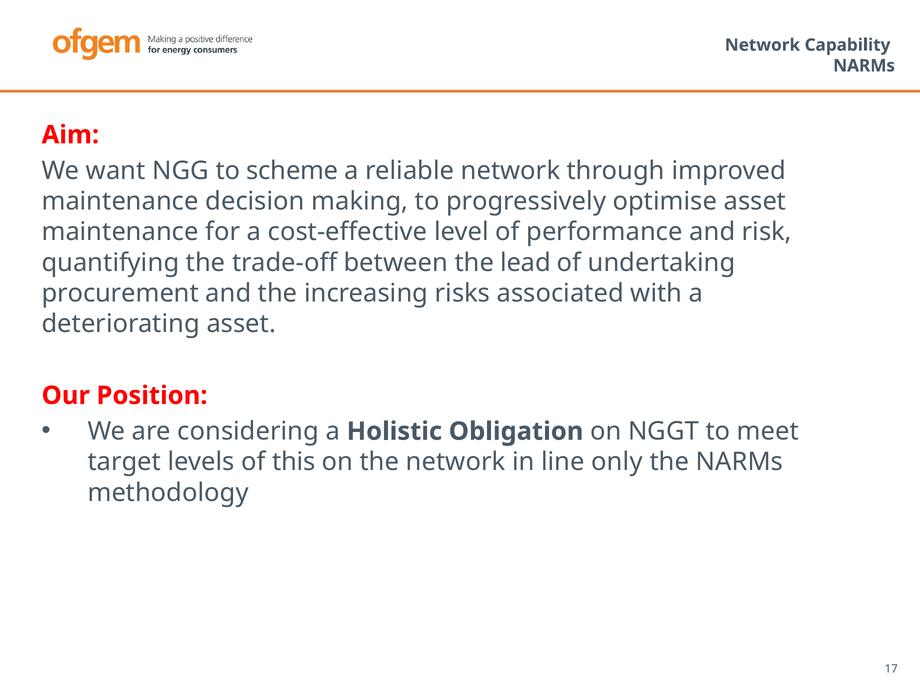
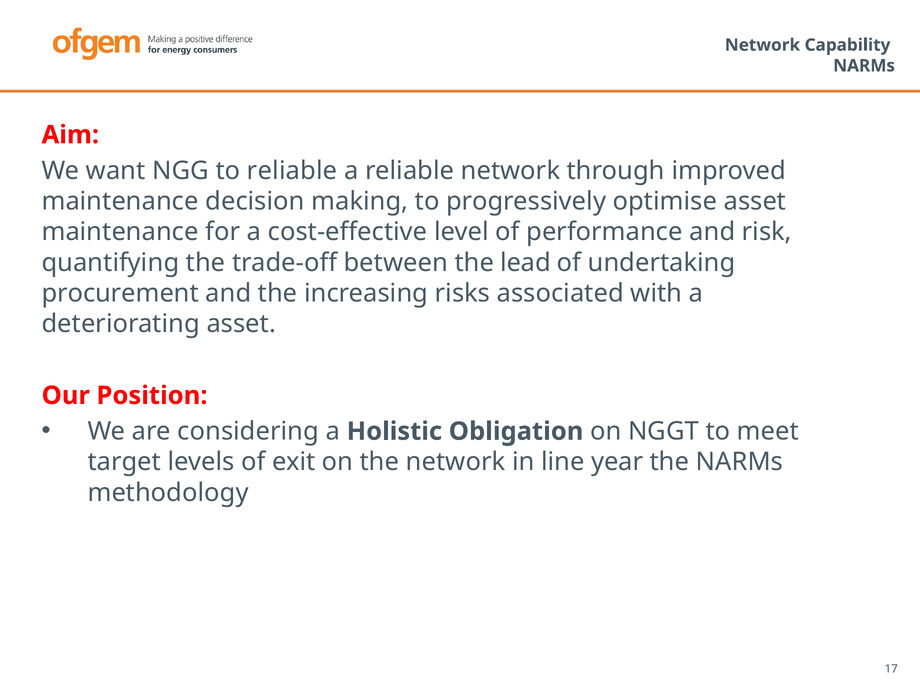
to scheme: scheme -> reliable (292, 171)
this: this -> exit (294, 462)
only: only -> year (617, 462)
